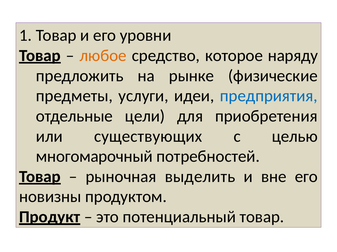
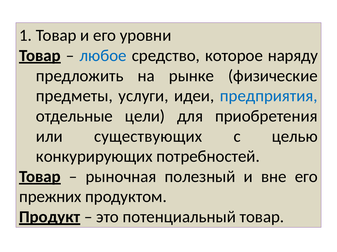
любое colour: orange -> blue (103, 56)
многомарочный: многомарочный -> конкурирующих (94, 157)
выделить: выделить -> полезный (200, 177)
новизны: новизны -> прежних (50, 197)
